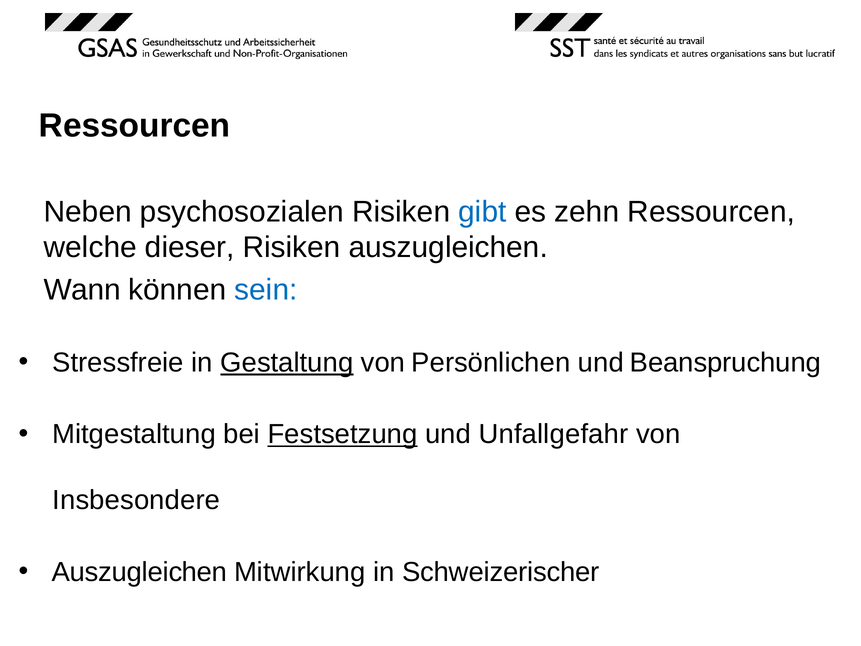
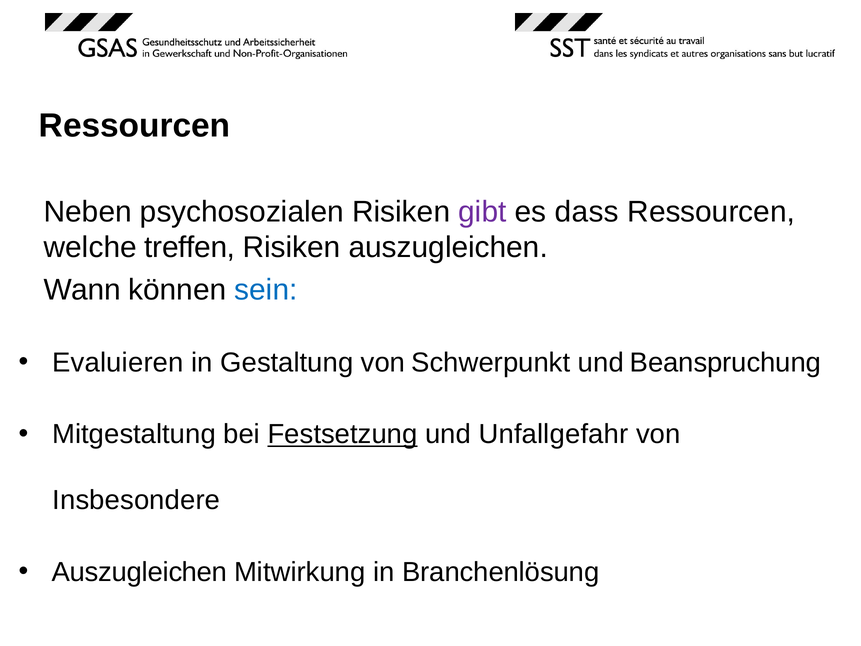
gibt colour: blue -> purple (482, 212)
zehn: zehn -> dass (587, 212)
dieser: dieser -> treffen (190, 247)
Stressfreie: Stressfreie -> Evaluieren (118, 363)
Gestaltung underline: present -> none (287, 363)
Persönlichen: Persönlichen -> Schwerpunkt (491, 363)
Schweizerischer: Schweizerischer -> Branchenlösung (501, 572)
